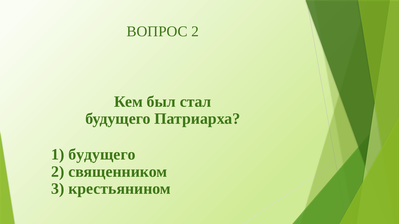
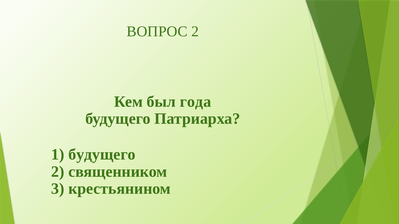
стал: стал -> года (195, 102)
